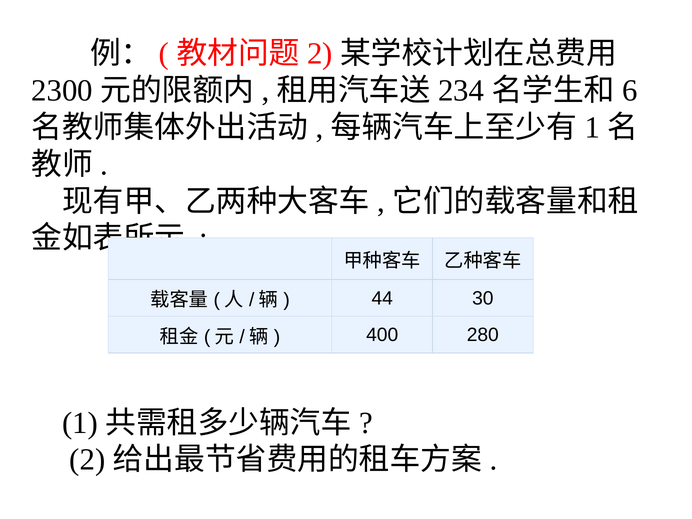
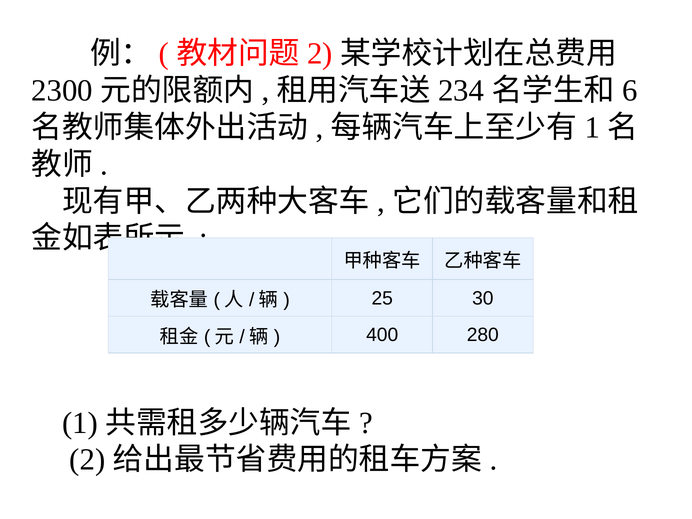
44: 44 -> 25 (382, 298)
